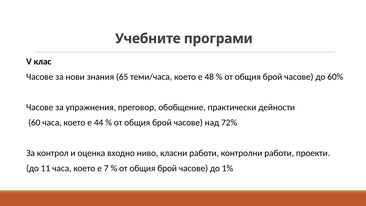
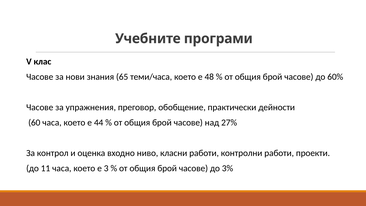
72%: 72% -> 27% (229, 123)
7: 7 -> 3 (106, 168)
1%: 1% -> 3% (228, 168)
